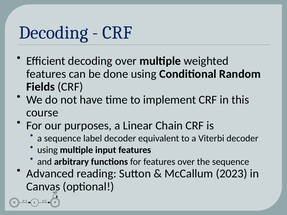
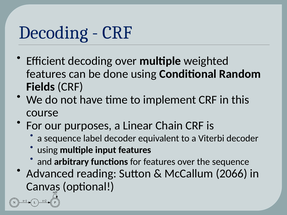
2023: 2023 -> 2066 (232, 174)
